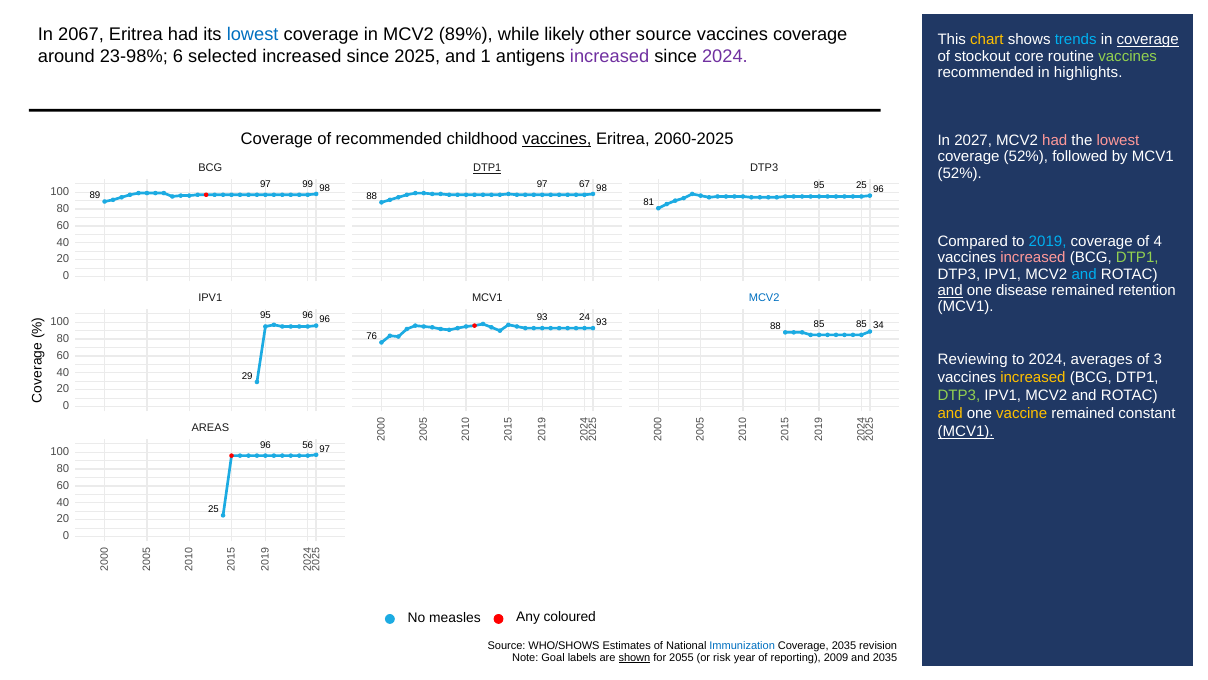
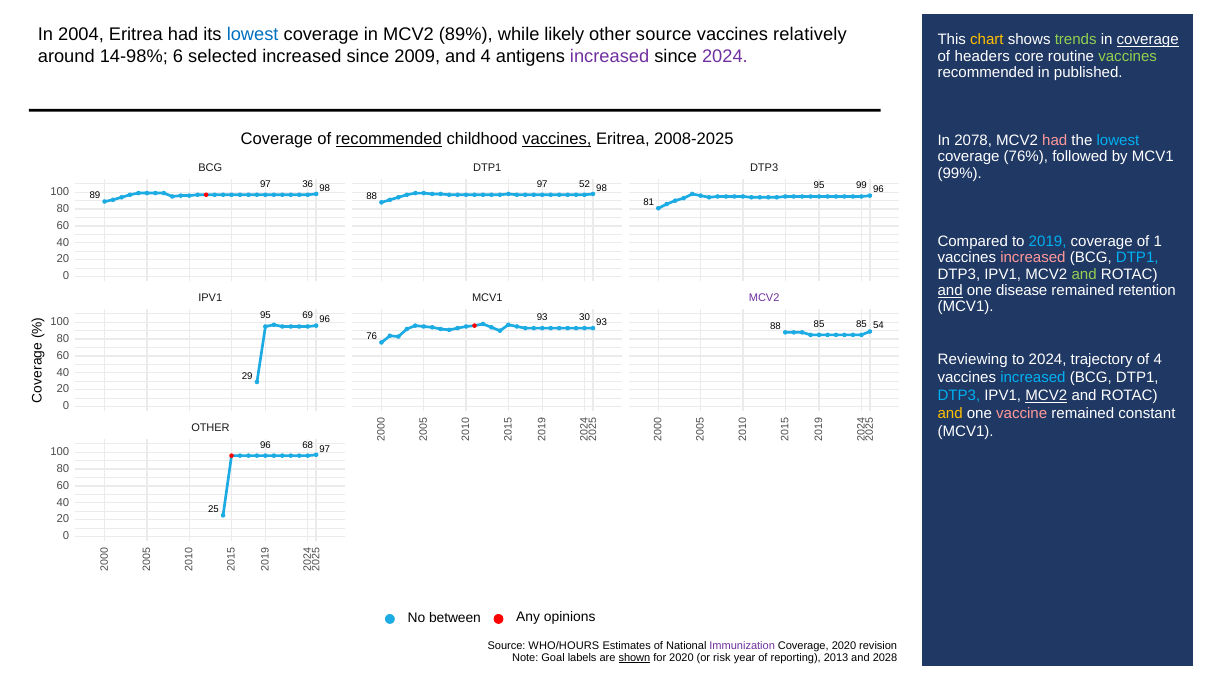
2067: 2067 -> 2004 (81, 35)
vaccines coverage: coverage -> relatively (810, 35)
trends colour: light blue -> light green (1076, 40)
23-98%: 23-98% -> 14-98% (134, 57)
since 2025: 2025 -> 2009 (417, 57)
and 1: 1 -> 4 (486, 57)
stockout: stockout -> headers (982, 56)
highlights: highlights -> published (1088, 72)
recommended underline: none -> present (389, 139)
2060-2025: 2060-2025 -> 2008-2025 (694, 139)
2027: 2027 -> 2078 (973, 141)
lowest colour: pink -> light blue (1118, 141)
coverage 52%: 52% -> 76% (1026, 157)
DTP1 underline: present -> none (487, 168)
52%: 52% -> 99% (960, 173)
99: 99 -> 36 (308, 184)
67: 67 -> 52 (585, 184)
95 25: 25 -> 99 (861, 186)
of 4: 4 -> 1 (1158, 241)
DTP1 colour: light green -> light blue (1137, 258)
and colour: light blue -> light green (1084, 274)
MCV2 colour: blue -> purple (764, 298)
95 96: 96 -> 69 (308, 315)
24: 24 -> 30 (585, 317)
34: 34 -> 54 (878, 325)
averages: averages -> trajectory (1102, 359)
of 3: 3 -> 4 (1158, 359)
increased colour: yellow -> light blue (1033, 377)
DTP3 colour: light green -> light blue (959, 395)
MCV2 underline: none -> present (1046, 395)
vaccine colour: yellow -> pink (1022, 413)
AREAS: AREAS -> OTHER (210, 428)
MCV1 underline: present -> none (966, 432)
56: 56 -> 68 (308, 445)
measles: measles -> between (455, 618)
coloured: coloured -> opinions (570, 617)
WHO/SHOWS: WHO/SHOWS -> WHO/HOURS (564, 645)
Immunization colour: blue -> purple (742, 645)
Coverage 2035: 2035 -> 2020 (844, 645)
for 2055: 2055 -> 2020 (681, 657)
2009: 2009 -> 2013 (836, 657)
and 2035: 2035 -> 2028 (885, 657)
